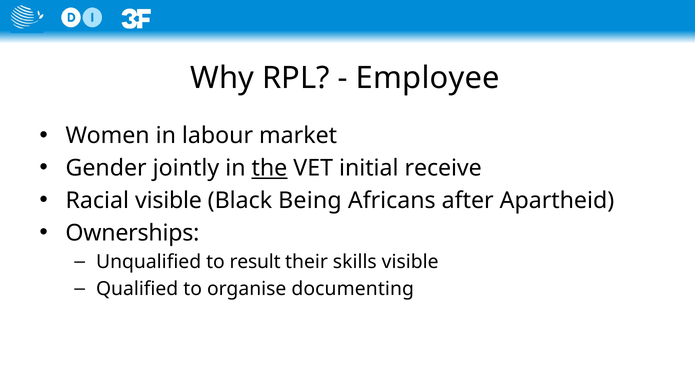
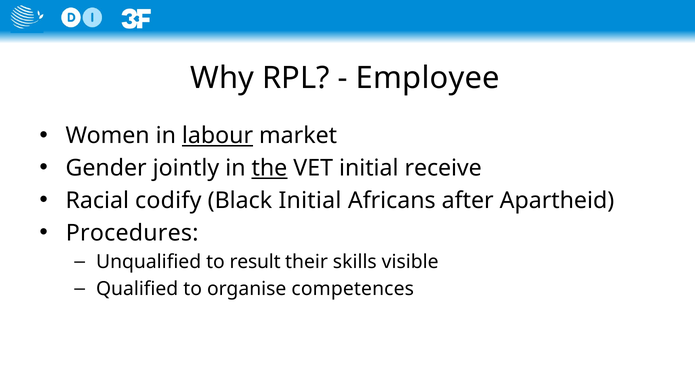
labour underline: none -> present (218, 136)
Racial visible: visible -> codify (168, 200)
Black Being: Being -> Initial (310, 200)
Ownerships: Ownerships -> Procedures (132, 233)
documenting: documenting -> competences (353, 289)
